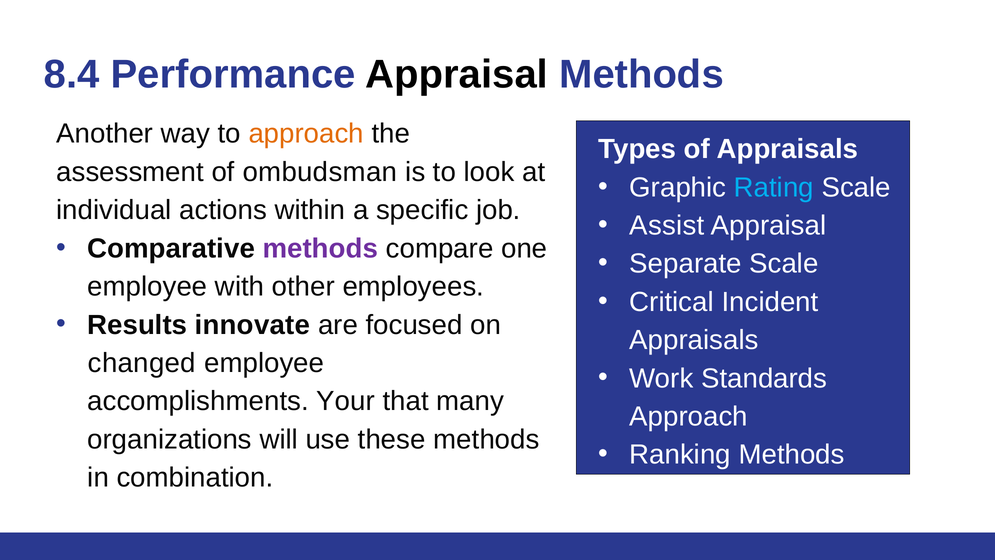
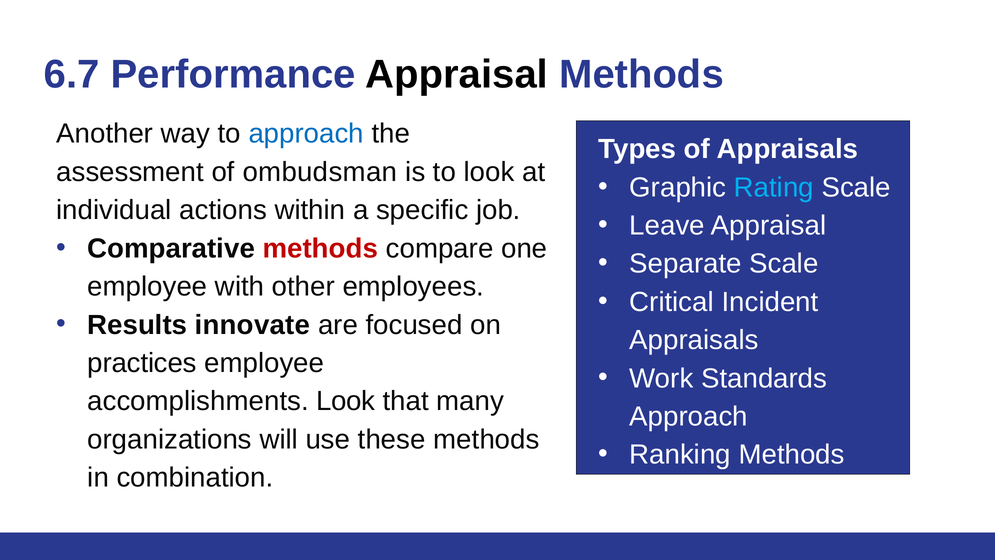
8.4: 8.4 -> 6.7 (72, 75)
approach colour: orange -> blue (306, 134)
Assist: Assist -> Leave (667, 226)
methods colour: purple -> red (320, 248)
changed: changed -> practices (142, 363)
accomplishments Your: Your -> Look (346, 401)
